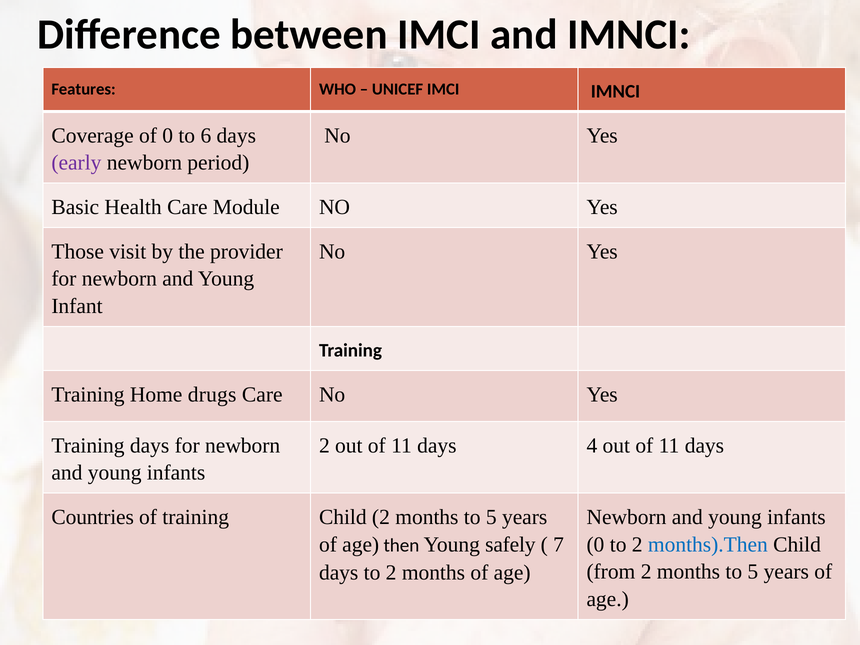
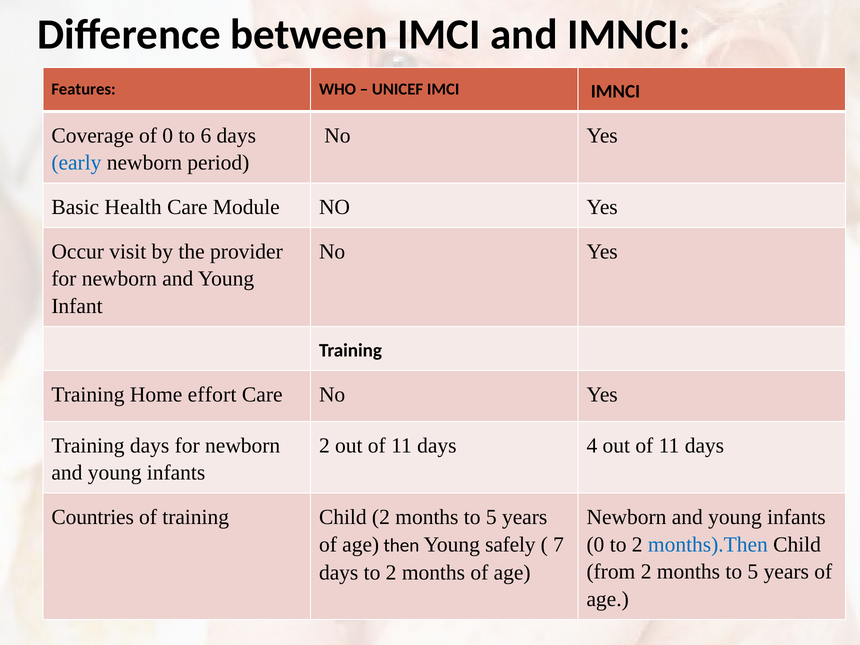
early colour: purple -> blue (76, 163)
Those: Those -> Occur (78, 251)
drugs: drugs -> effort (212, 395)
